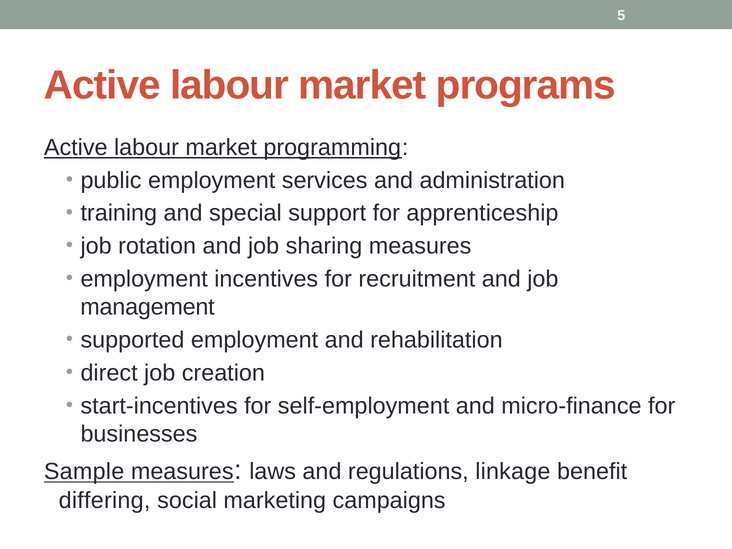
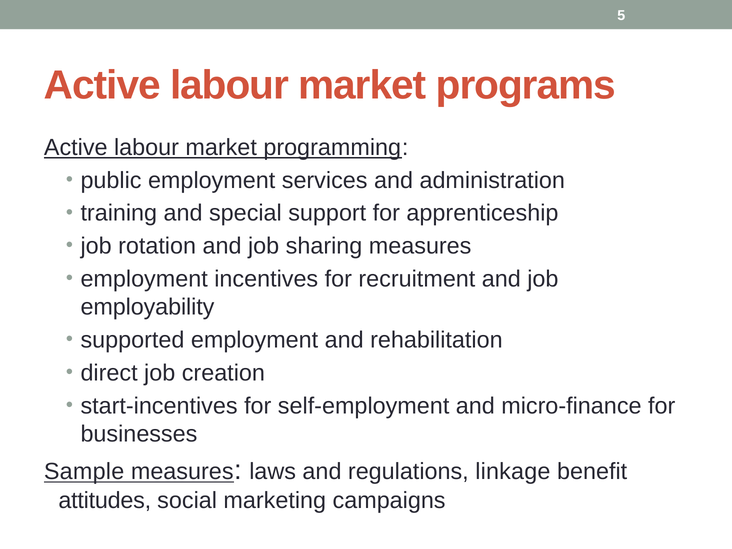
management: management -> employability (147, 307)
differing: differing -> attitudes (105, 501)
